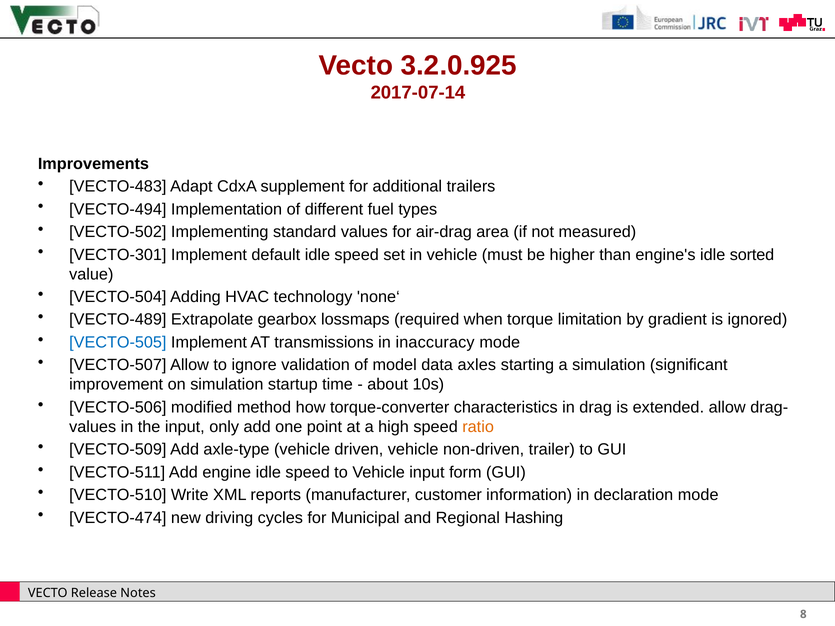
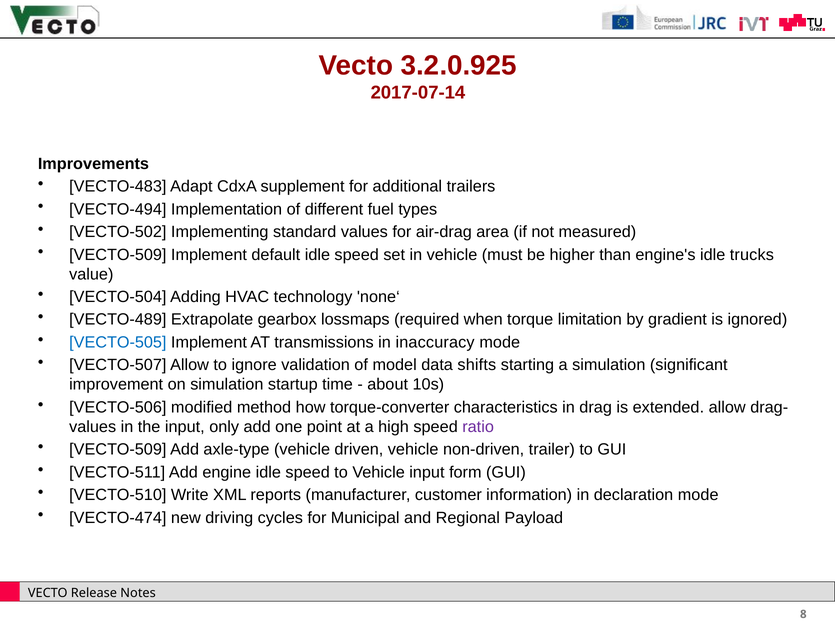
VECTO-301: VECTO-301 -> VECTO-509 (118, 255)
sorted: sorted -> trucks (752, 255)
axles: axles -> shifts (477, 365)
ratio colour: orange -> purple (478, 427)
Hashing: Hashing -> Payload (534, 518)
